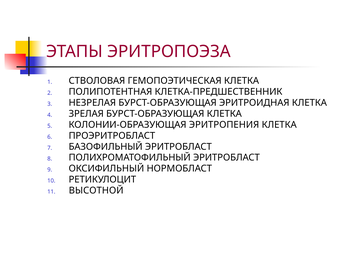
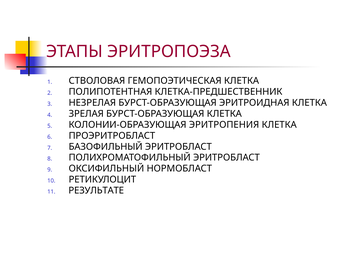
ВЫСОТНОЙ: ВЫСОТНОЙ -> РЕЗУЛЬТАТЕ (96, 190)
